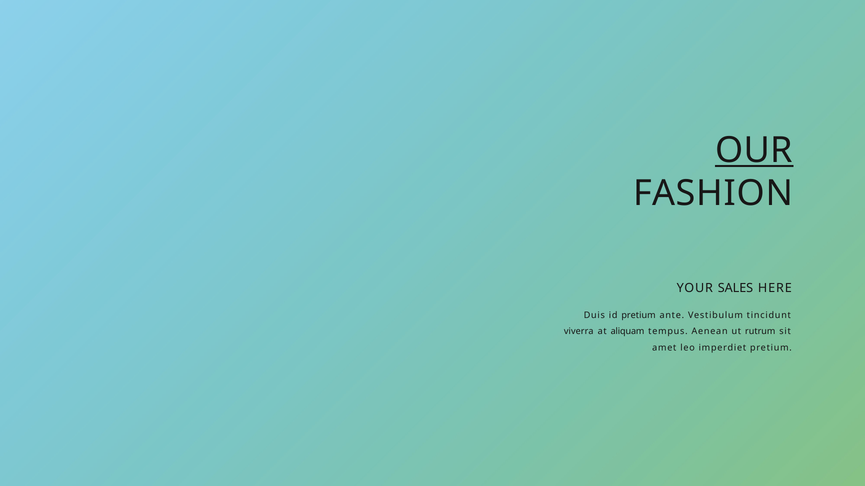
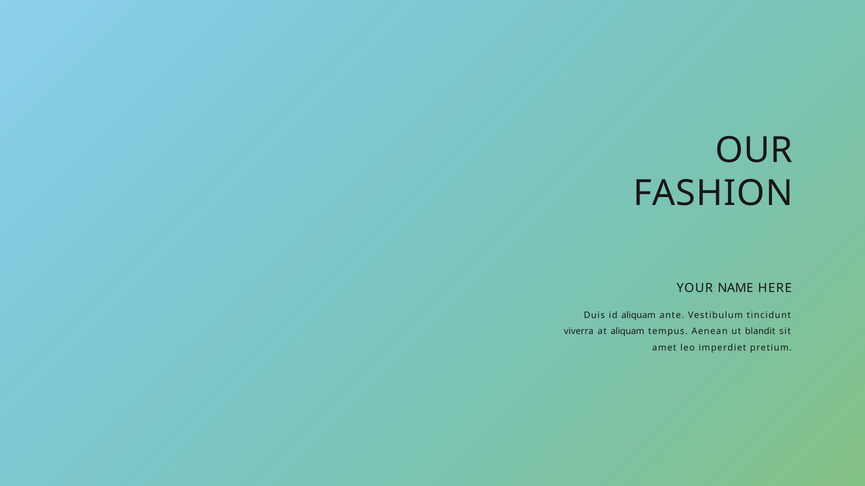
OUR underline: present -> none (754, 151)
SALES: SALES -> NAME (736, 289)
id pretium: pretium -> aliquam (639, 316)
rutrum: rutrum -> blandit (760, 332)
